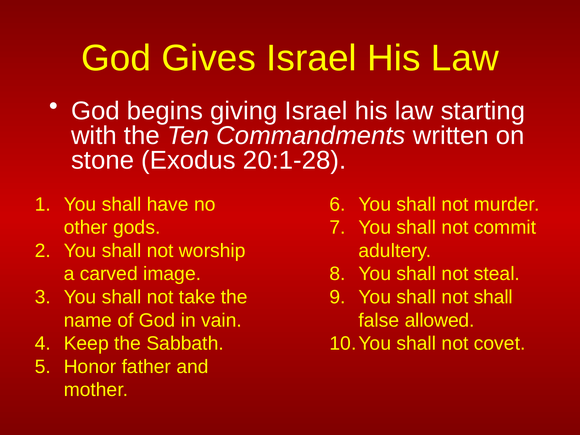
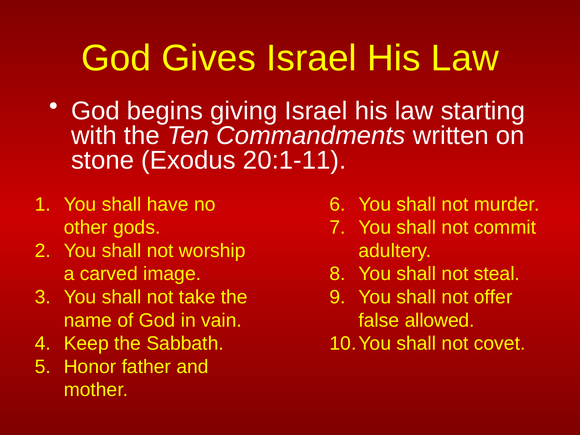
20:1-28: 20:1-28 -> 20:1-11 (295, 160)
not shall: shall -> offer (493, 297)
